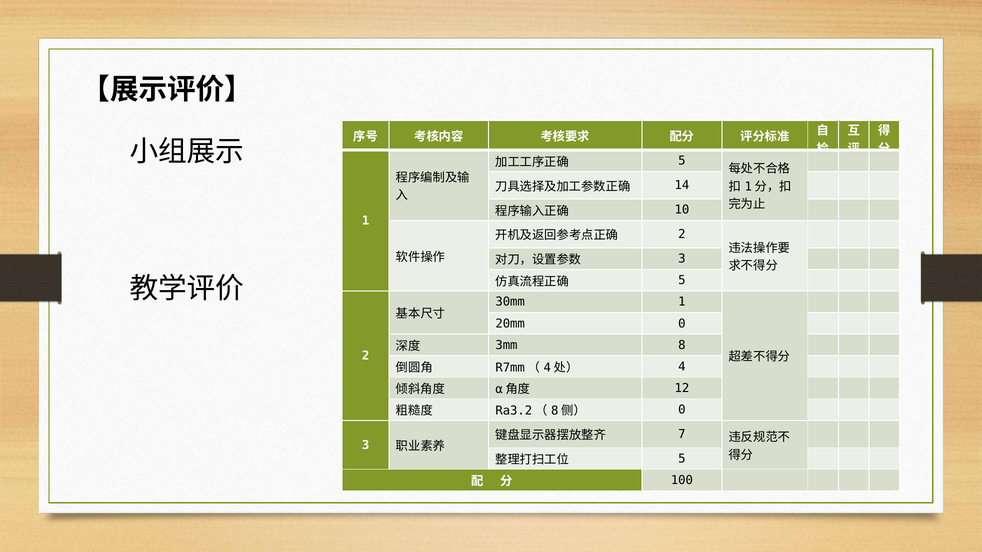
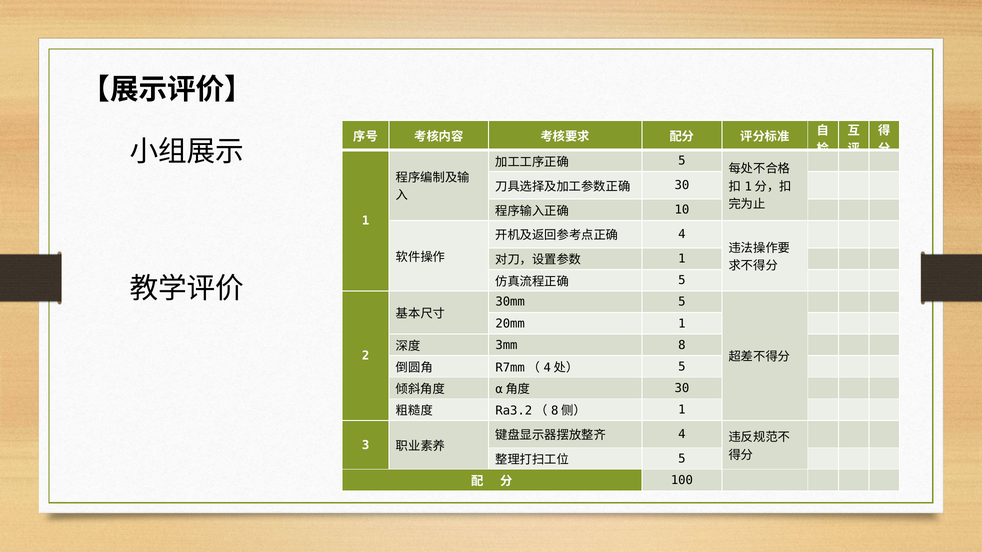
14: 14 -> 30 (682, 186)
2: 2 -> 4 (682, 235)
3: 3 -> 1 (682, 259)
30mm 1: 1 -> 5 (682, 302)
20mm 0: 0 -> 1 (682, 324)
4: 4 -> 5 (682, 367)
12: 12 -> 30 (682, 388)
0: 0 -> 1 (682, 410)
7: 7 -> 4 (682, 434)
